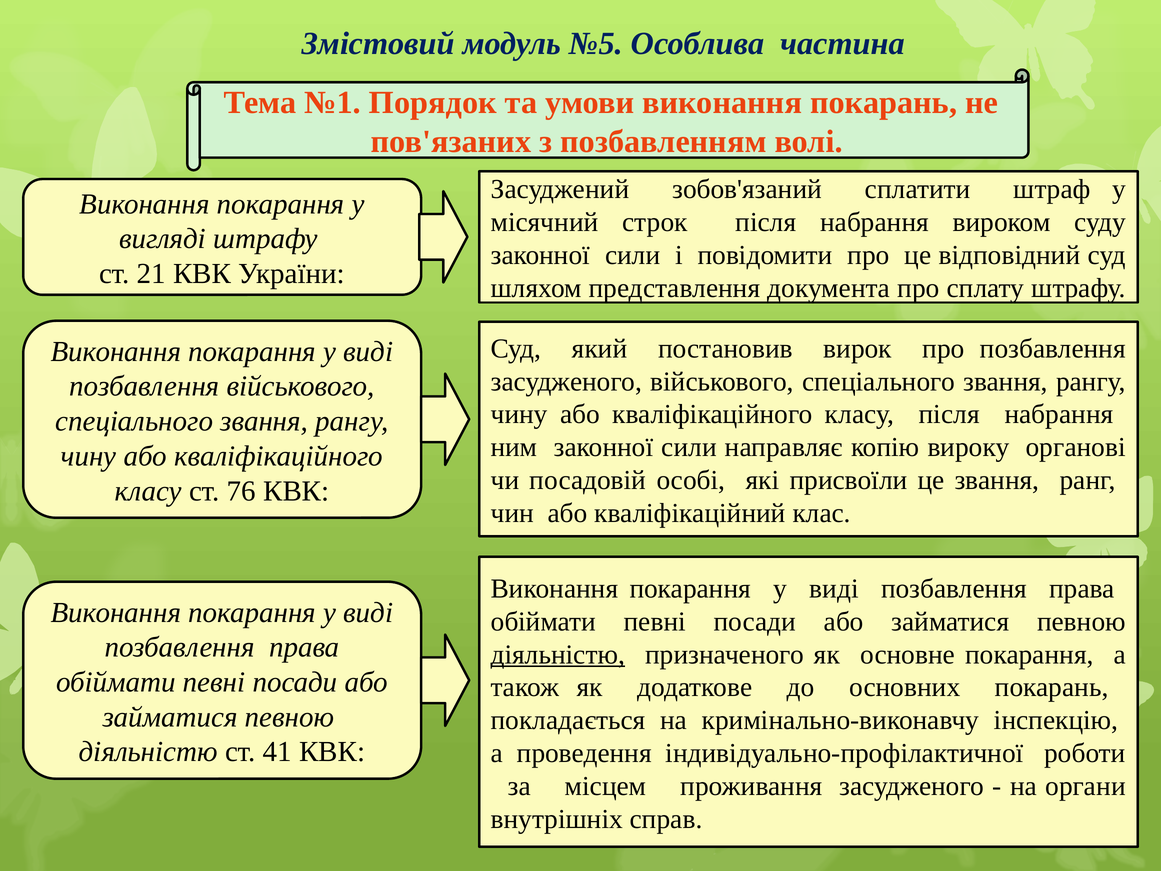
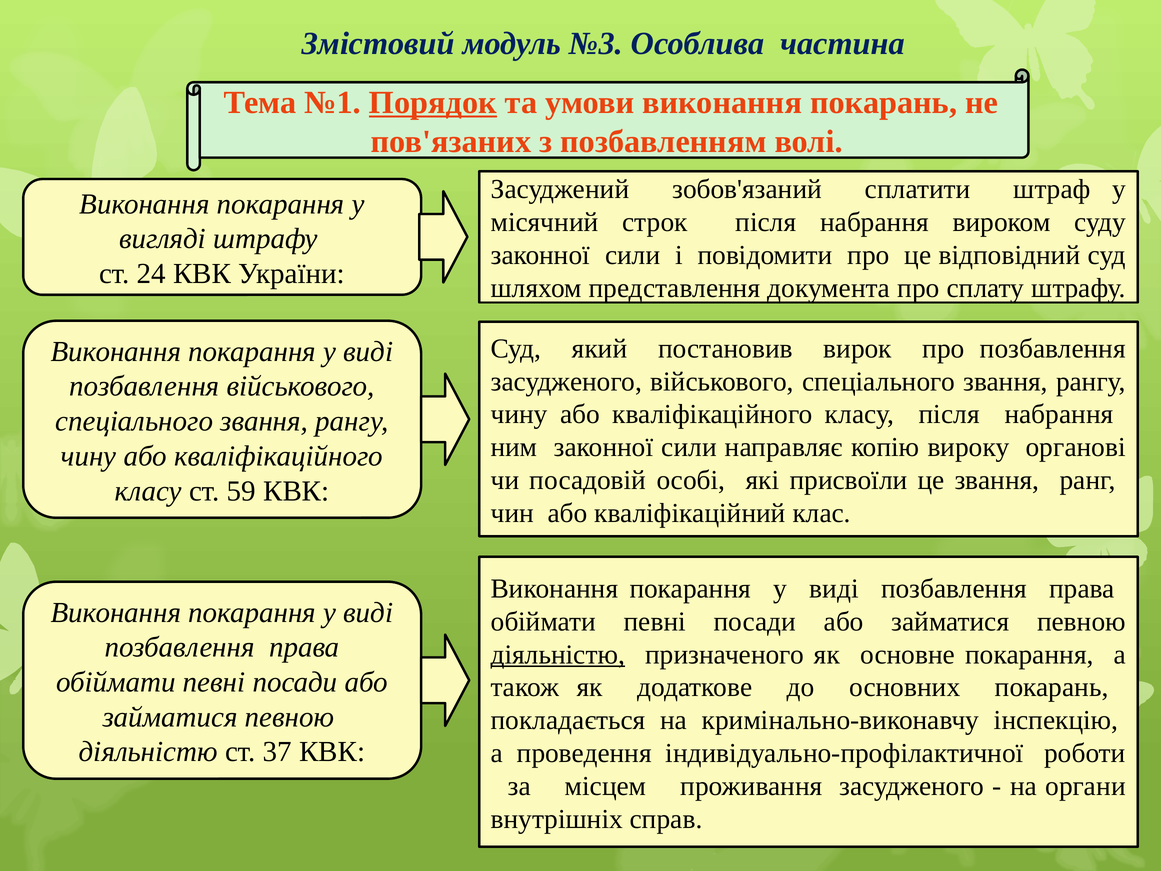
№5: №5 -> №3 (596, 43)
Порядок underline: none -> present (433, 103)
21: 21 -> 24 (151, 274)
76: 76 -> 59 (241, 491)
41: 41 -> 37 (277, 752)
